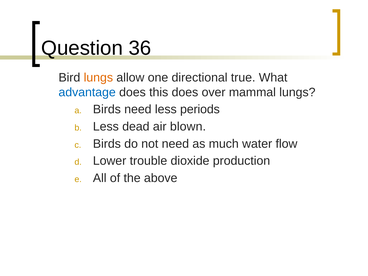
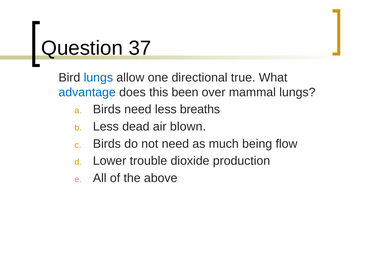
36: 36 -> 37 (140, 48)
lungs colour: orange -> blue (98, 78)
this does: does -> been (185, 92)
periods: periods -> breaths (200, 109)
water: water -> being (257, 144)
